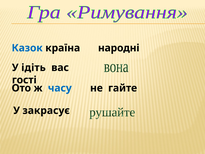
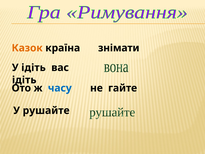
Казок colour: blue -> orange (27, 48)
народні: народні -> знімати (119, 48)
гості: гості -> ідіть (24, 80)
закрасує: закрасує -> рушайте (46, 110)
